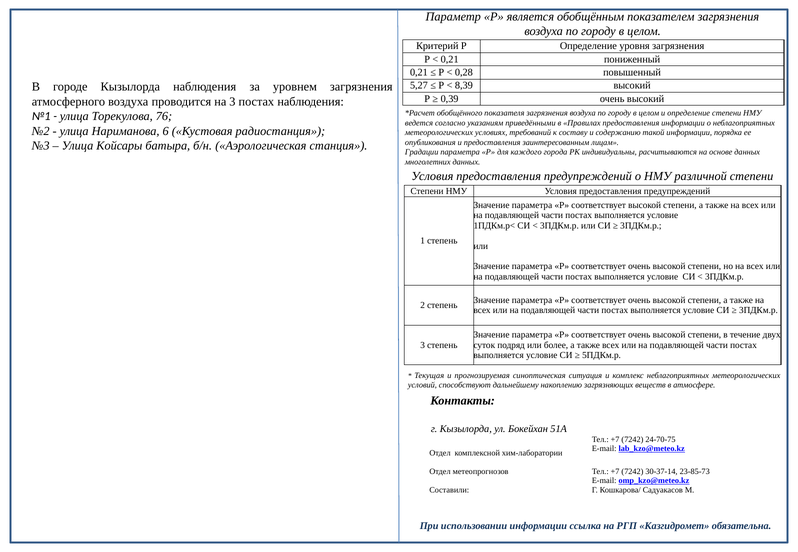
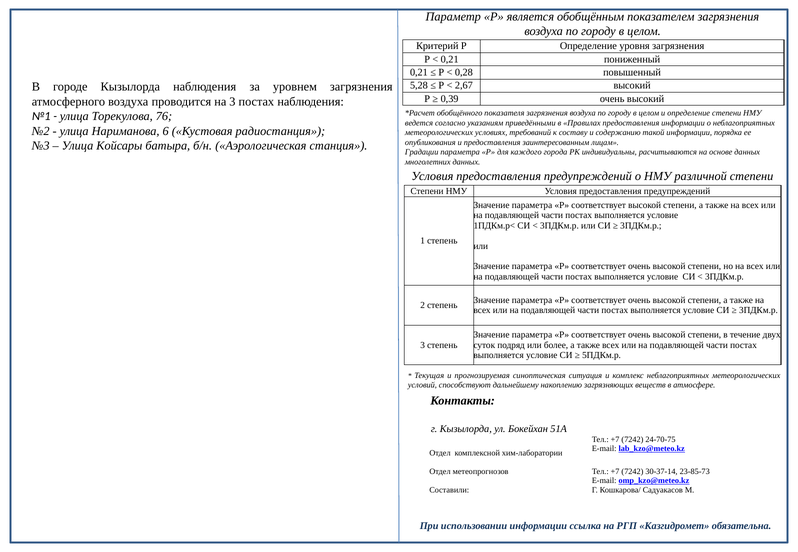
5,27: 5,27 -> 5,28 (419, 86)
8,39: 8,39 -> 2,67 (464, 86)
